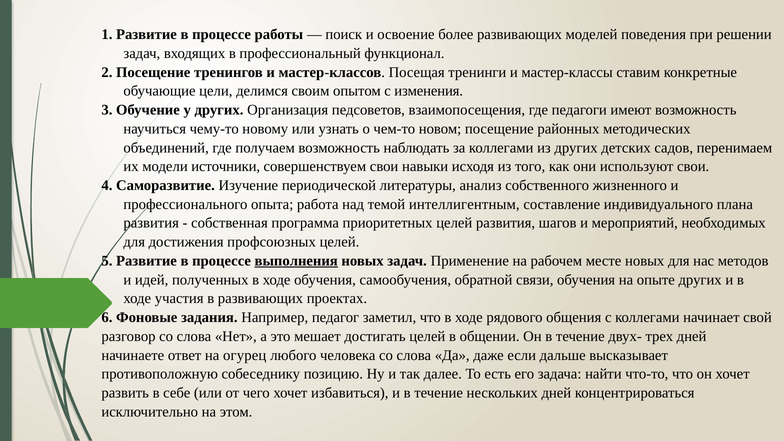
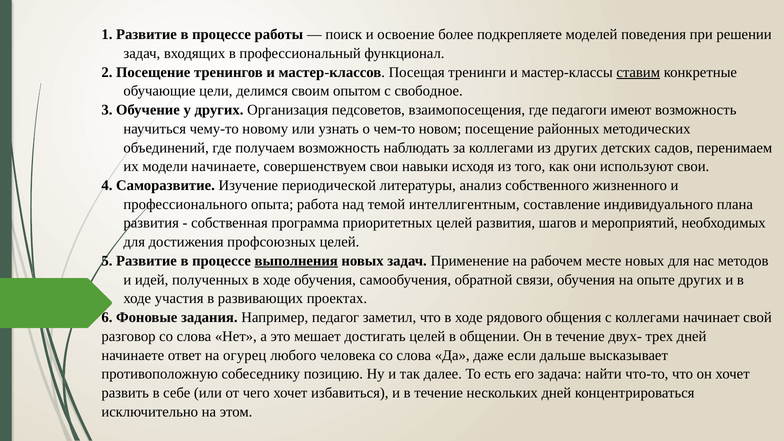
более развивающих: развивающих -> подкрепляете (519, 34)
ставим underline: none -> present (638, 72)
изменения: изменения -> свободное (429, 91)
модели источники: источники -> начинаете (226, 167)
